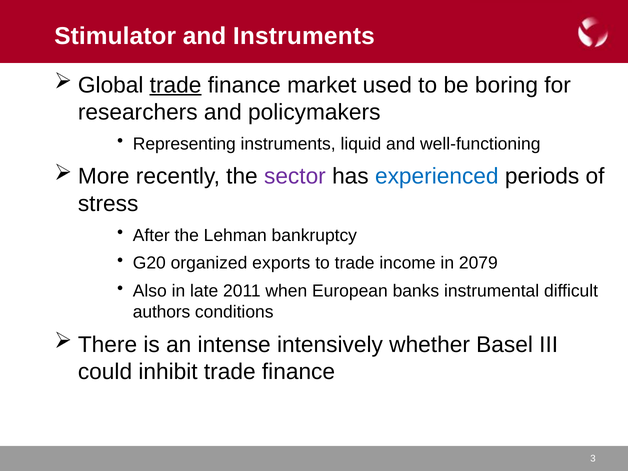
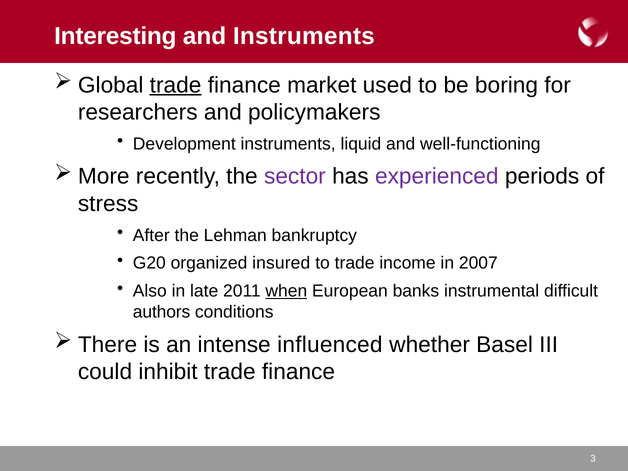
Stimulator: Stimulator -> Interesting (115, 36)
Representing: Representing -> Development (184, 144)
experienced colour: blue -> purple (437, 176)
exports: exports -> insured (281, 263)
2079: 2079 -> 2007 (478, 263)
when underline: none -> present (286, 291)
intensively: intensively -> influenced (330, 345)
